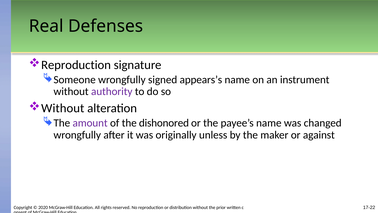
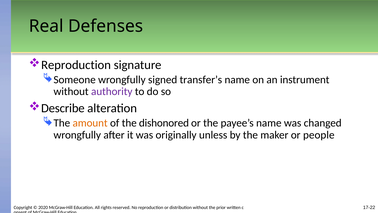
appears’s: appears’s -> transfer’s (201, 79)
Without: Without -> Describe (63, 108)
amount colour: purple -> orange (90, 123)
against: against -> people (319, 135)
